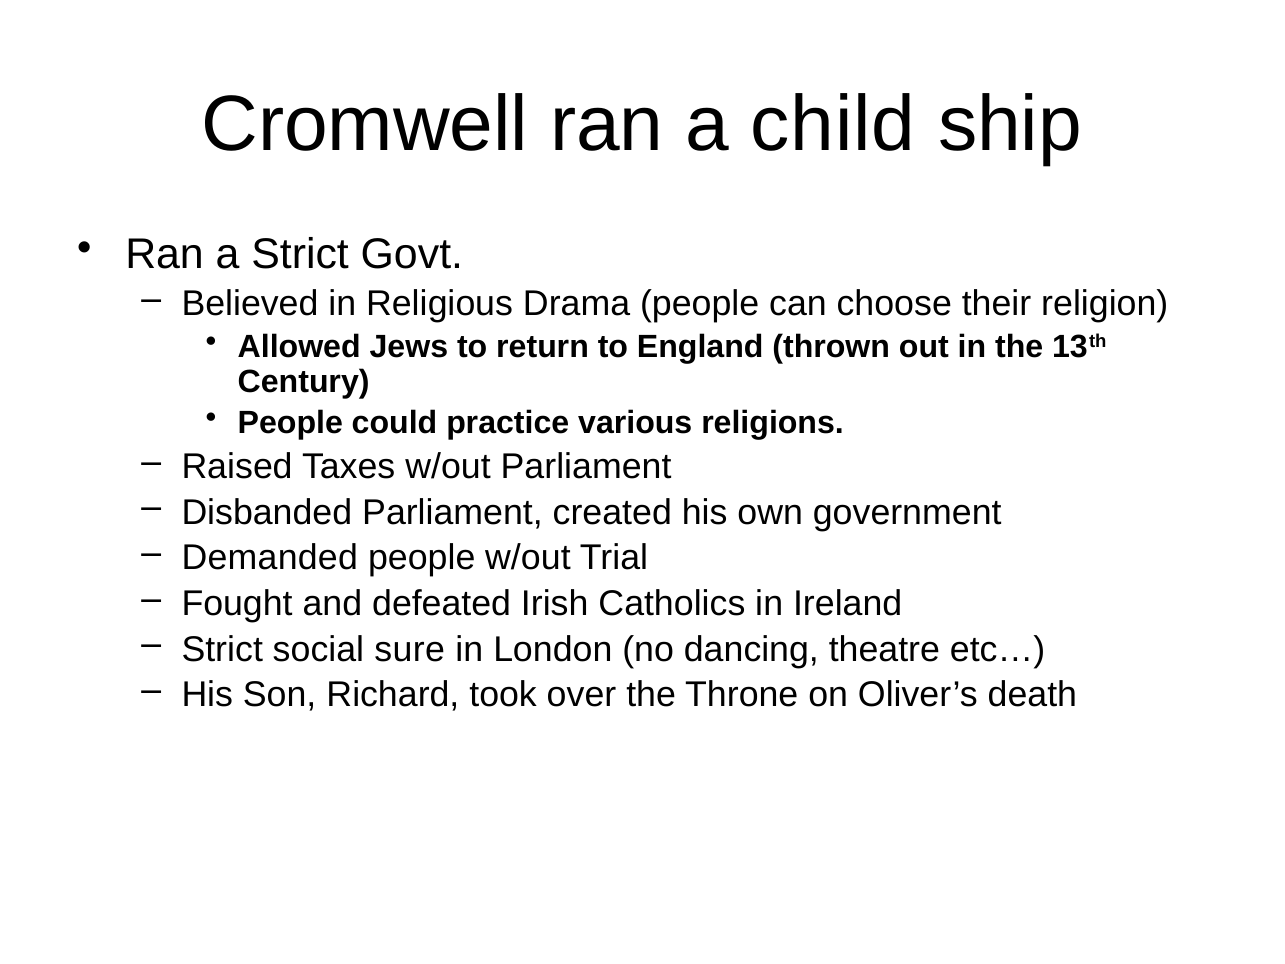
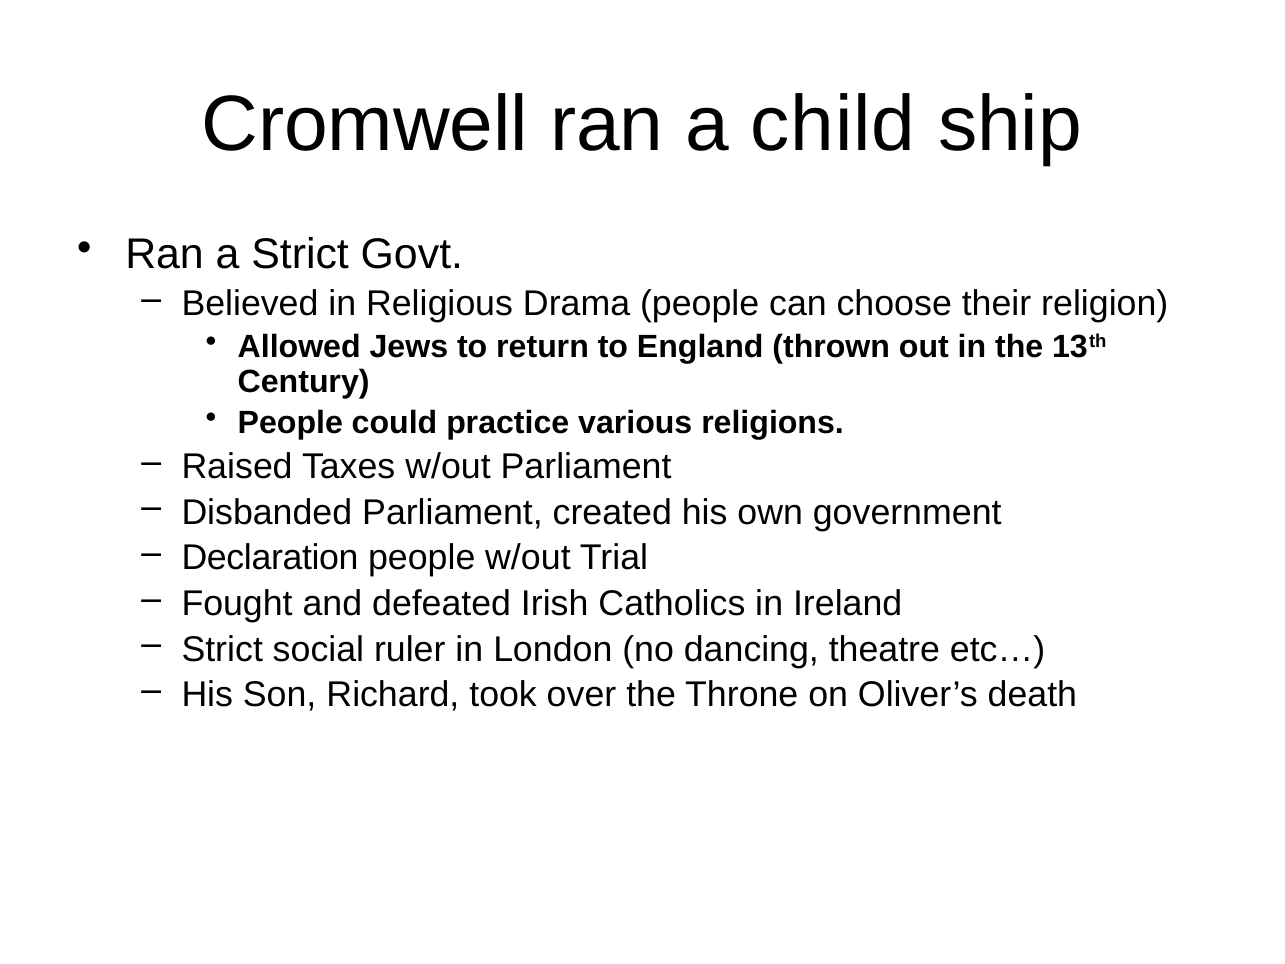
Demanded: Demanded -> Declaration (270, 558)
sure: sure -> ruler (410, 649)
